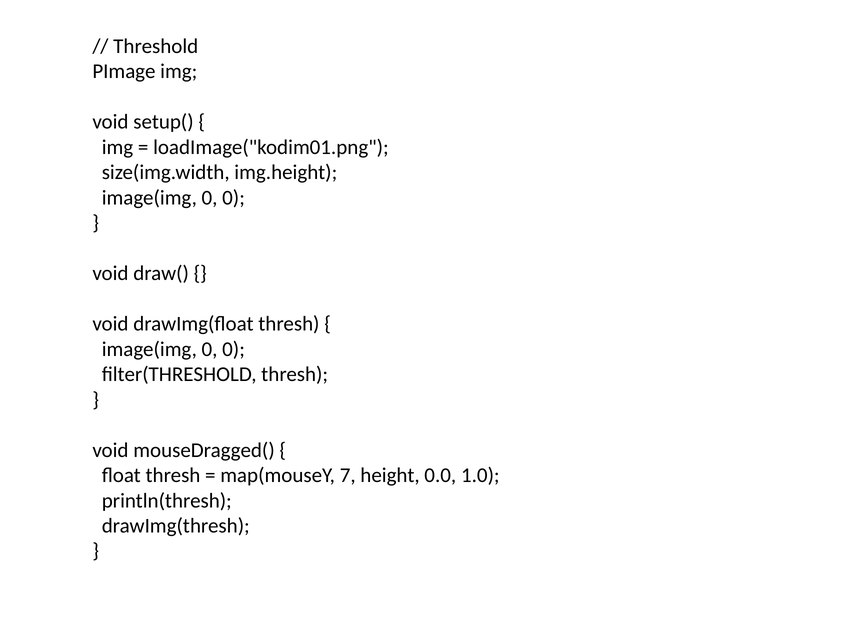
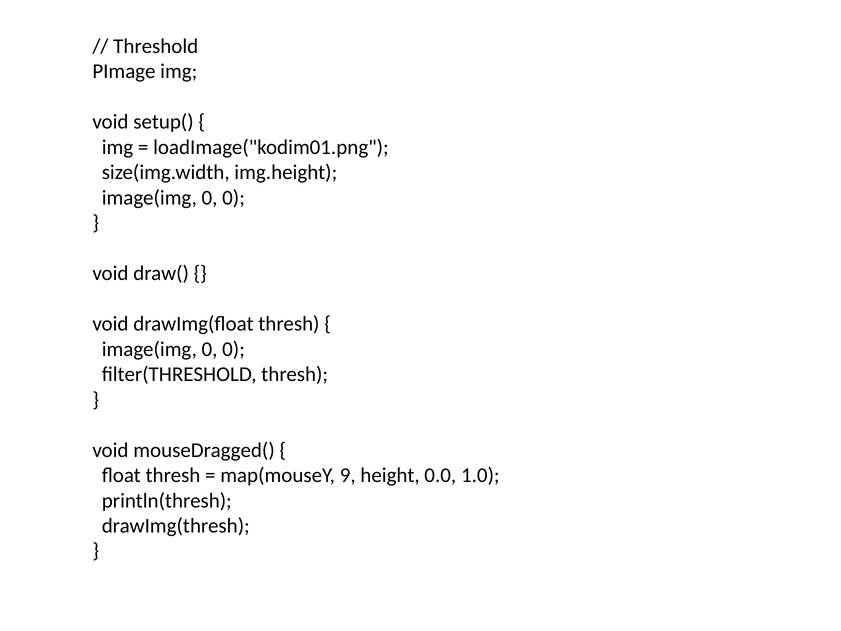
7: 7 -> 9 (348, 475)
